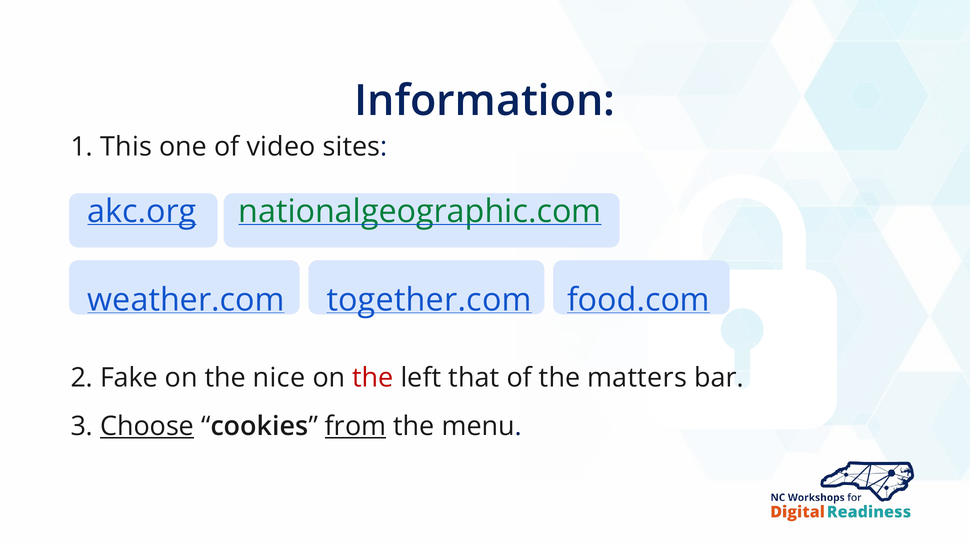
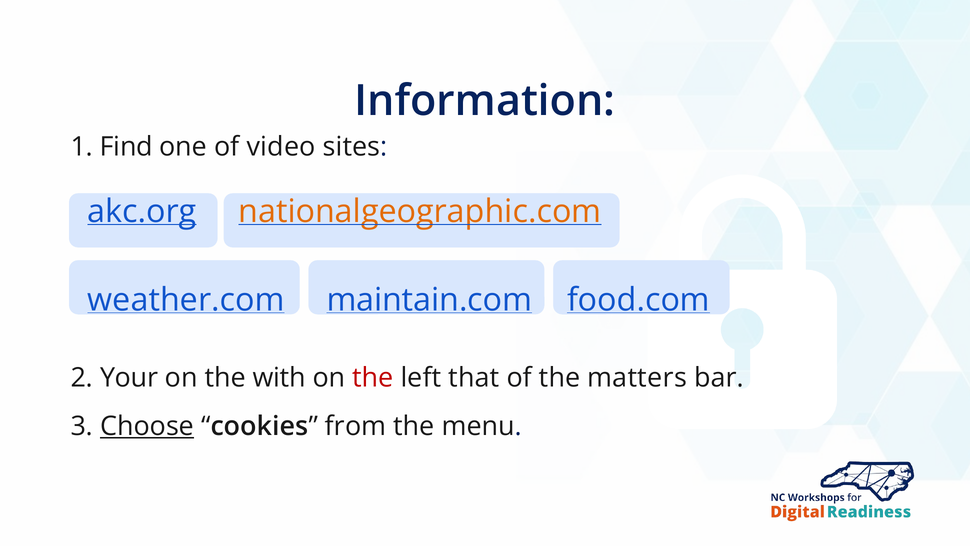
This: This -> Find (126, 147)
nationalgeographic.com colour: green -> orange (420, 212)
together.com: together.com -> maintain.com (429, 300)
Fake: Fake -> Your (129, 377)
nice: nice -> with (279, 377)
from underline: present -> none (356, 426)
